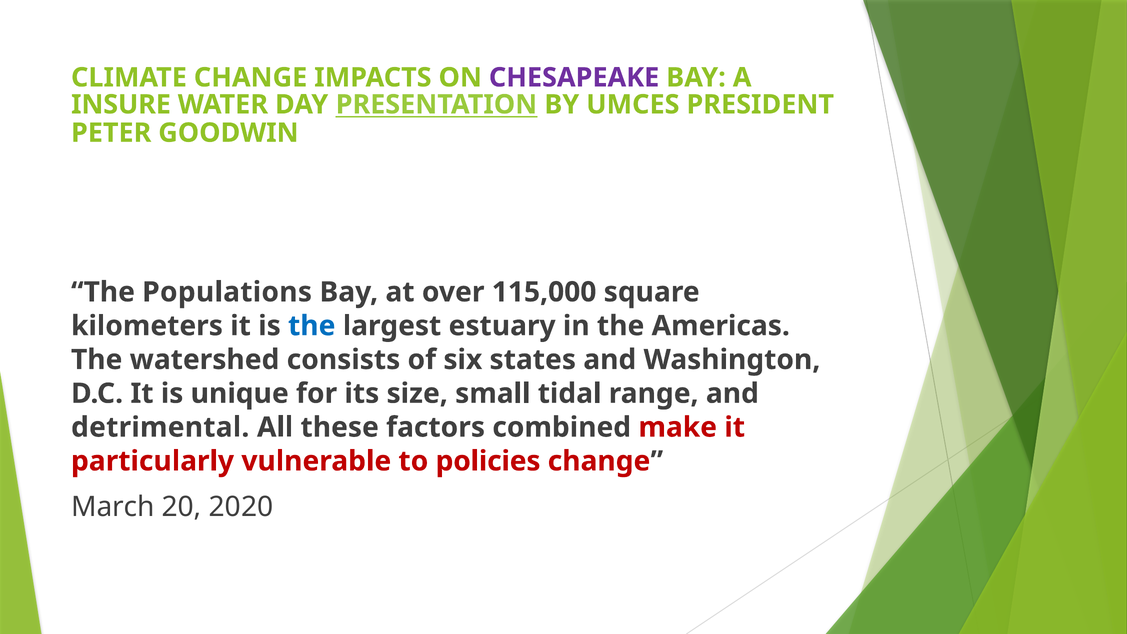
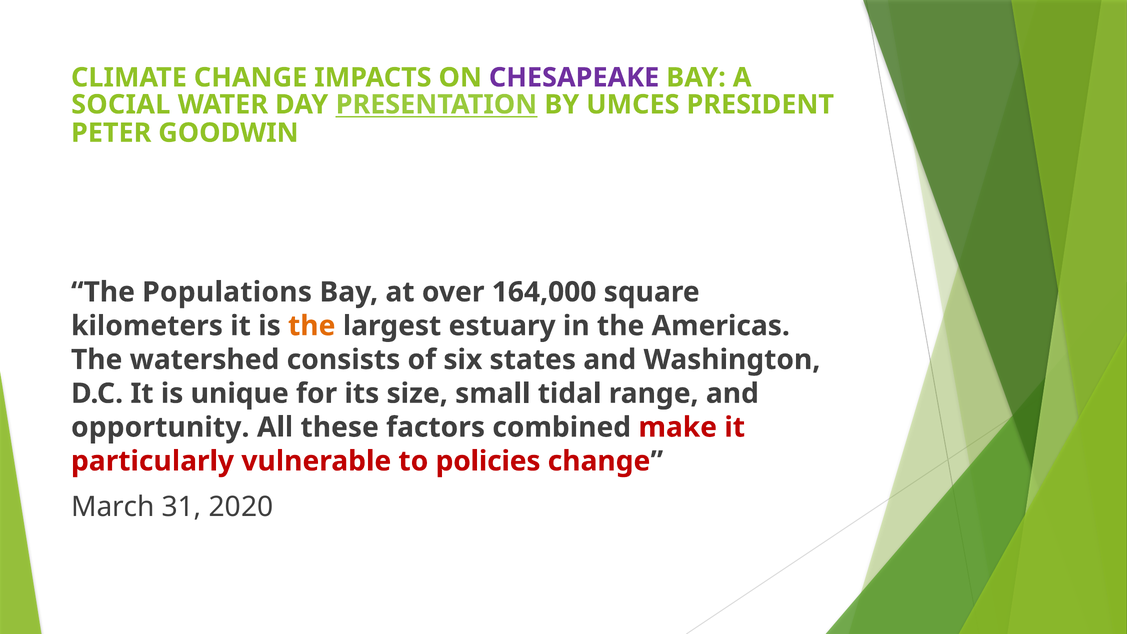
INSURE: INSURE -> SOCIAL (121, 105)
115,000: 115,000 -> 164,000 (544, 292)
the colour: blue -> orange (312, 326)
detrimental: detrimental -> opportunity (160, 427)
20: 20 -> 31 (182, 507)
